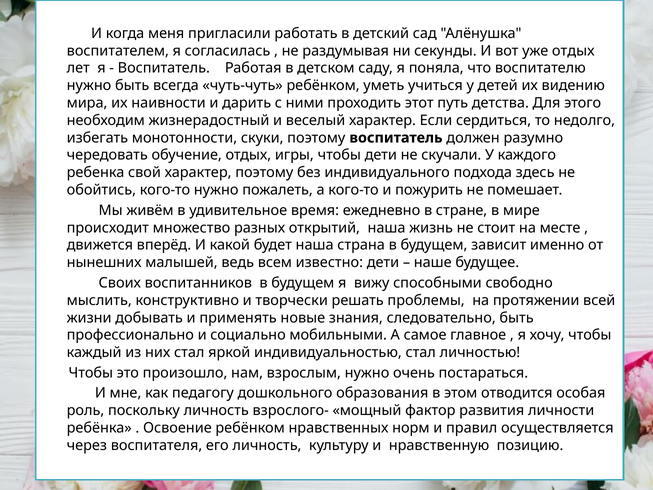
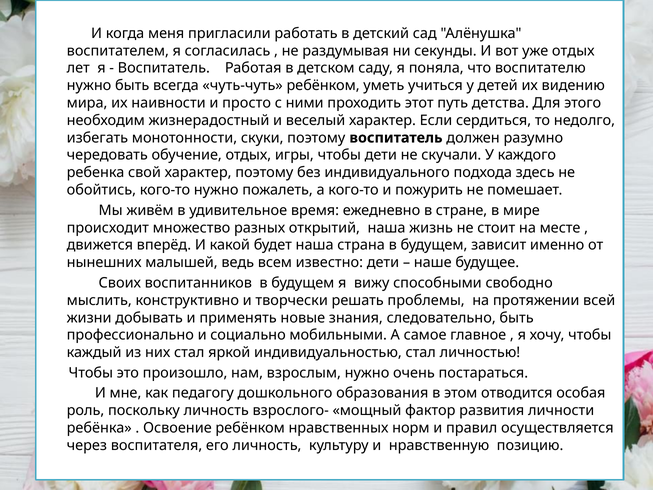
дарить: дарить -> просто (247, 103)
